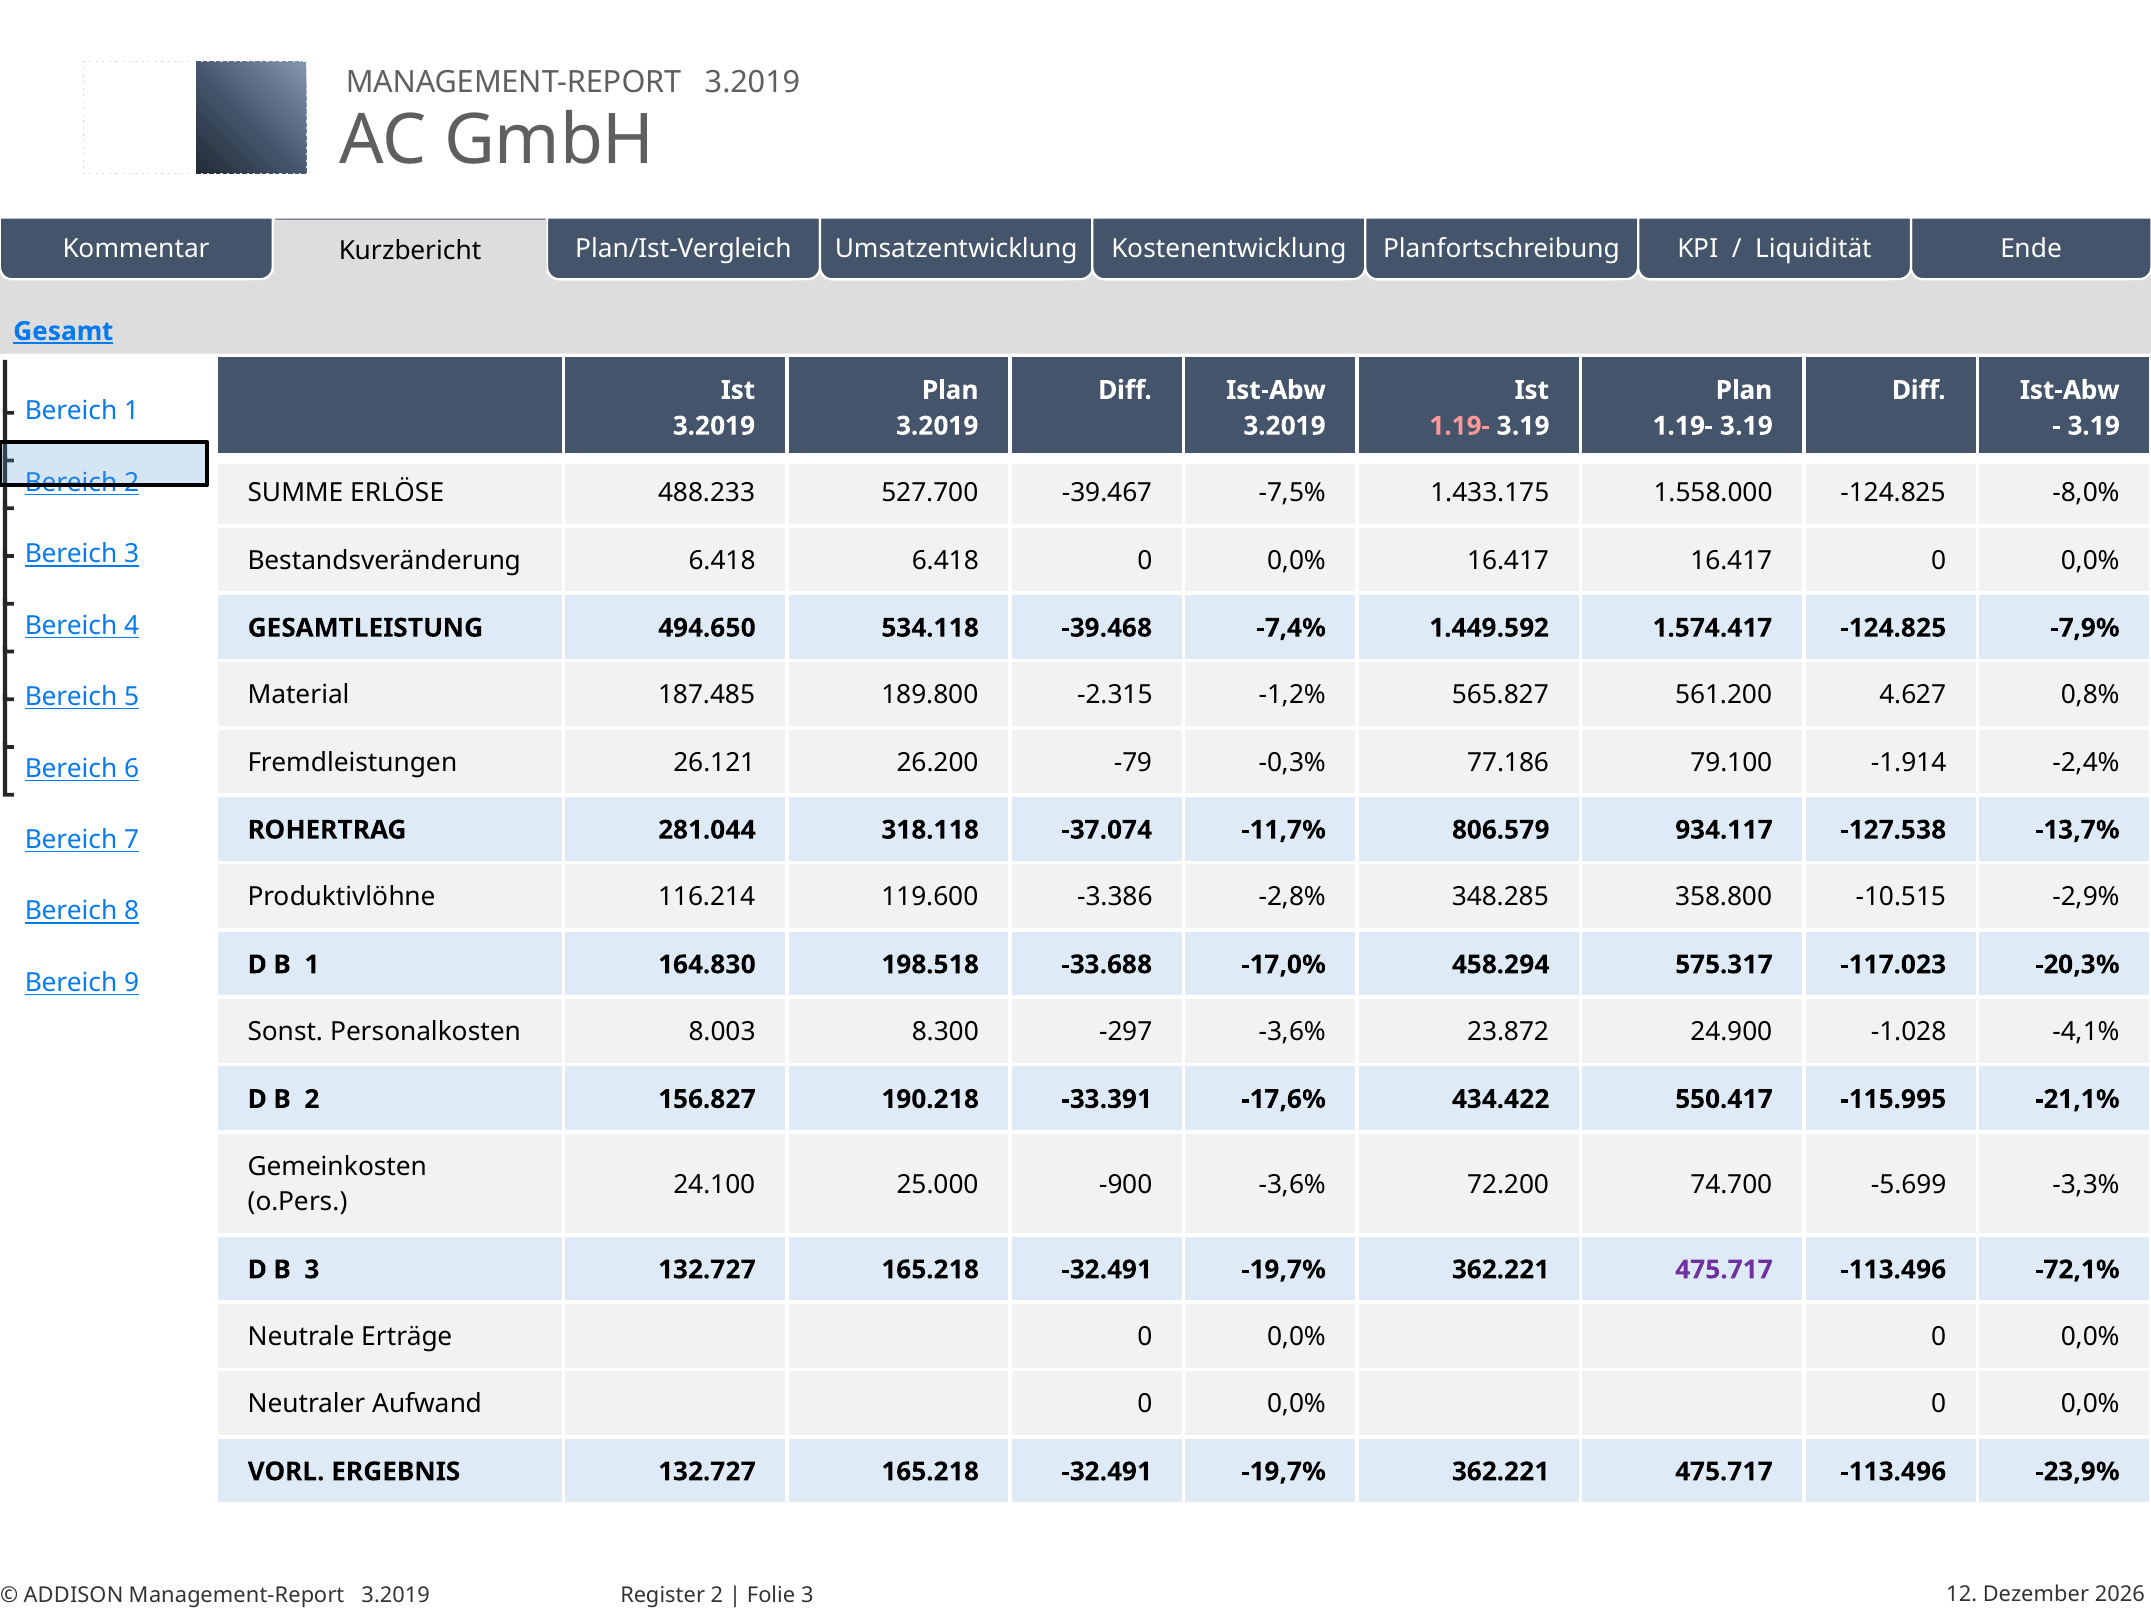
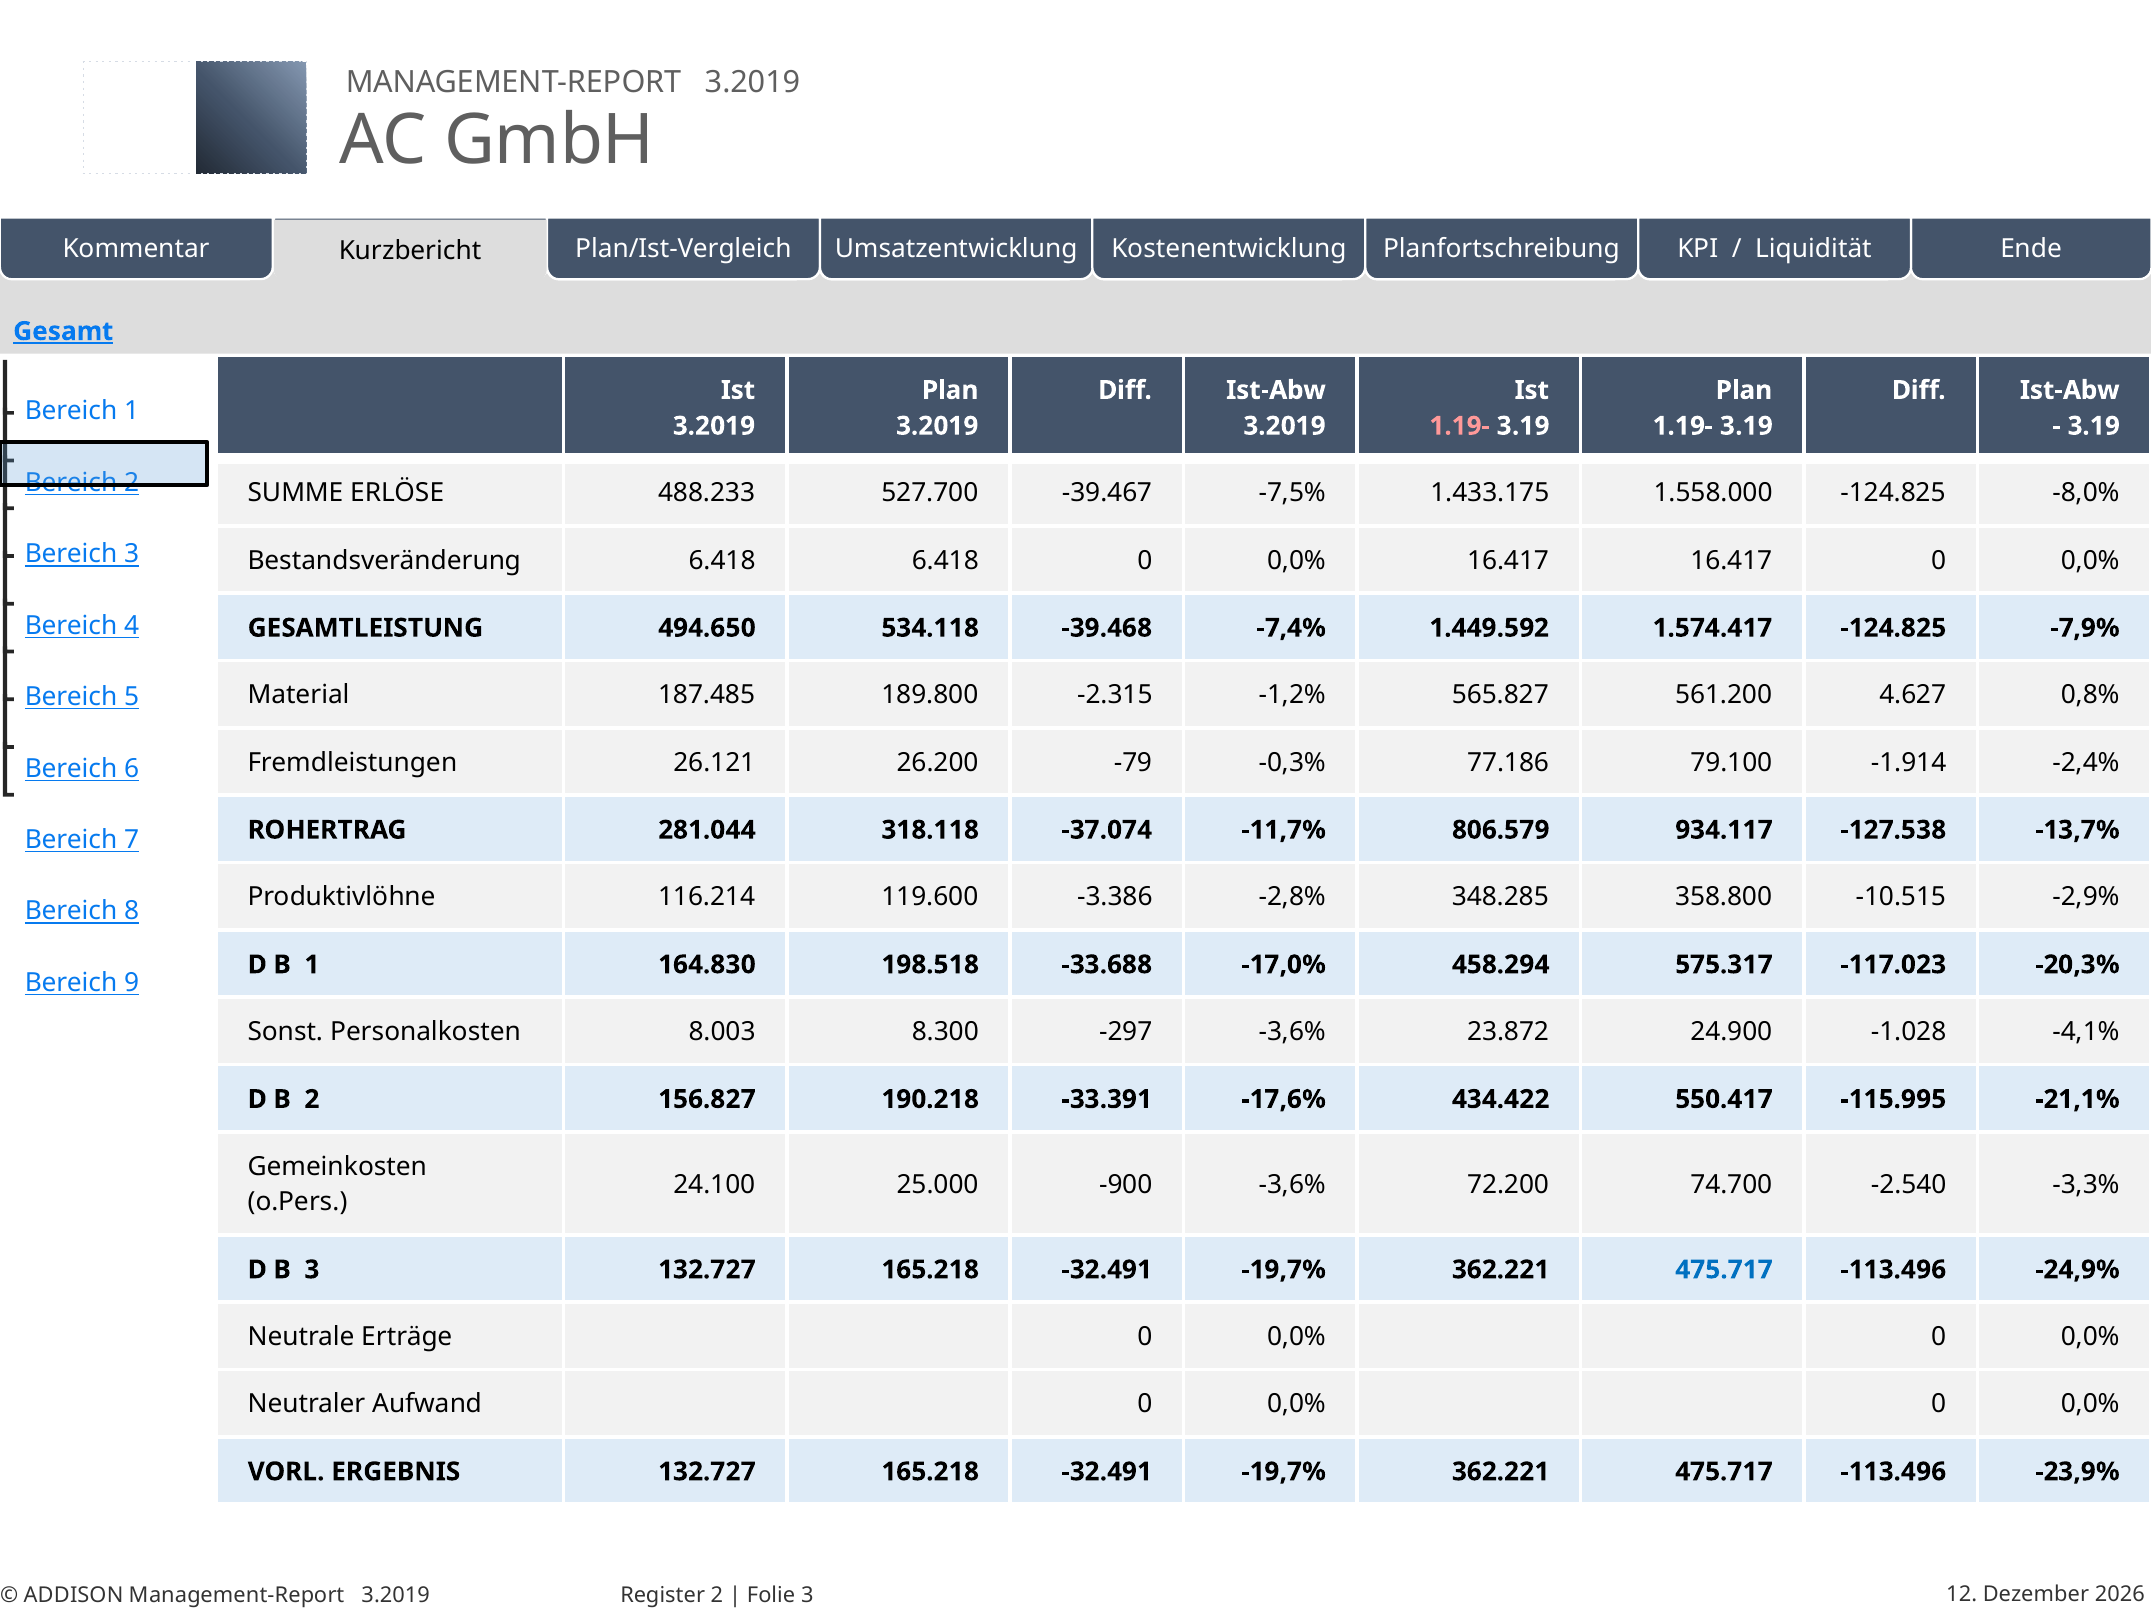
-5.699: -5.699 -> -2.540 (1909, 1185)
475.717 colour: purple -> blue (1724, 1270)
-72,1%: -72,1% -> -24,9% (2077, 1270)
